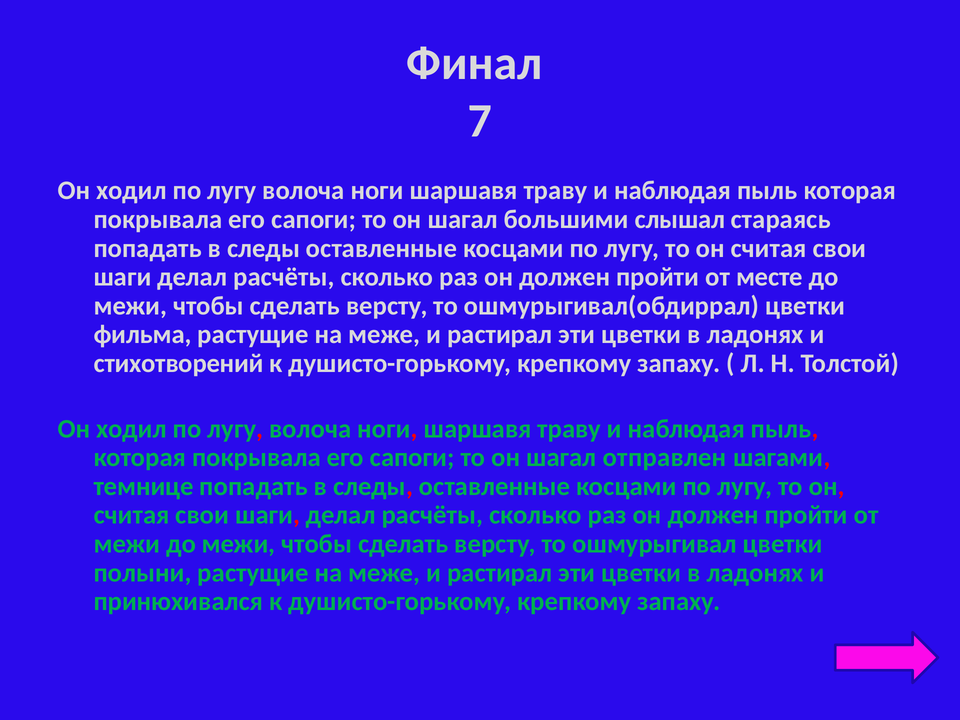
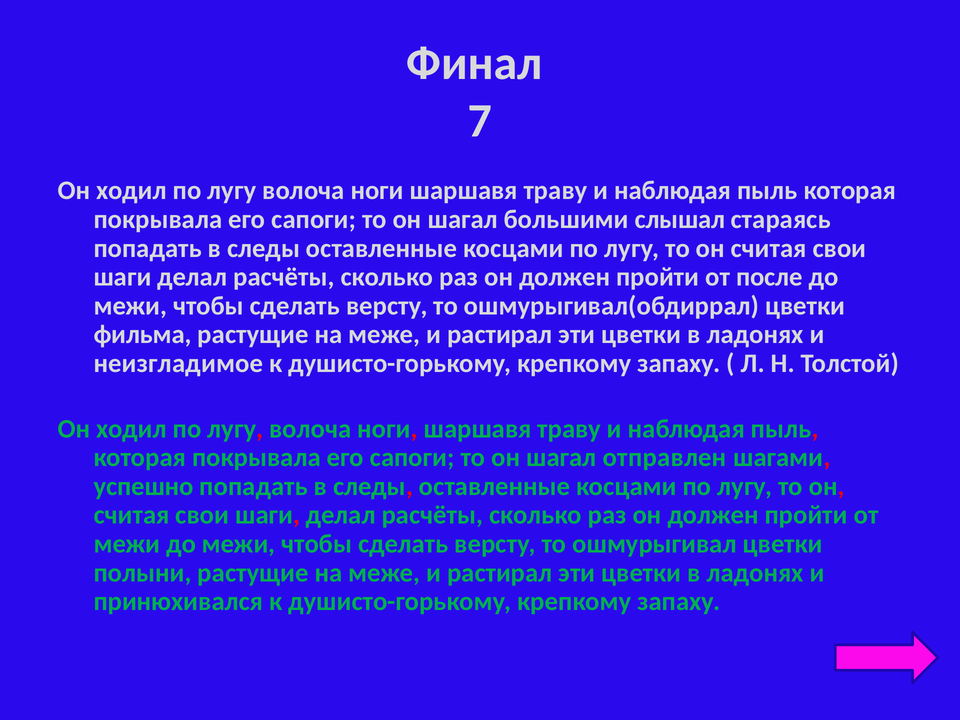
месте: месте -> после (769, 277)
стихотворений: стихотворений -> неизгладимое (178, 363)
темнице: темнице -> успешно (144, 486)
